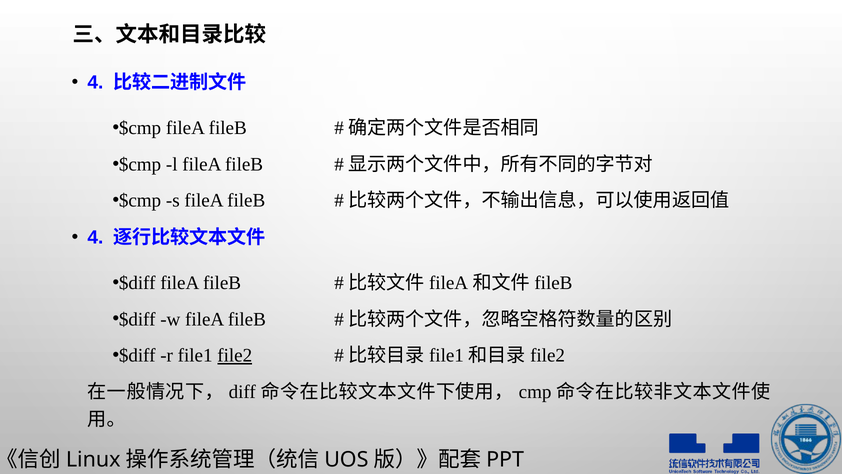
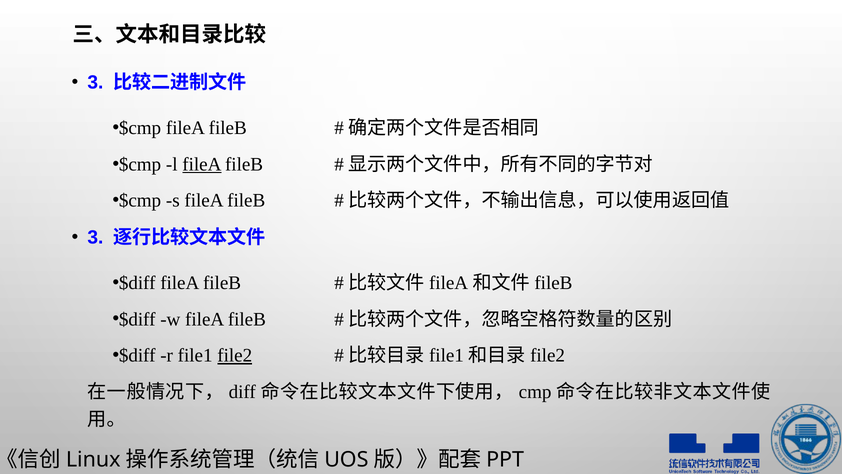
4: 4 -> 3 (95, 83)
fileA underline: none -> present (202, 164)
4: 4 -> 3 (95, 237)
